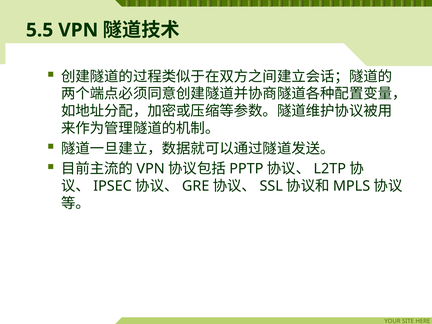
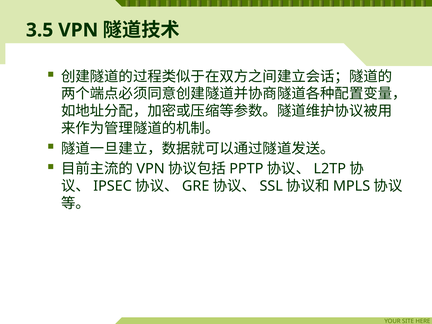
5.5: 5.5 -> 3.5 (40, 30)
